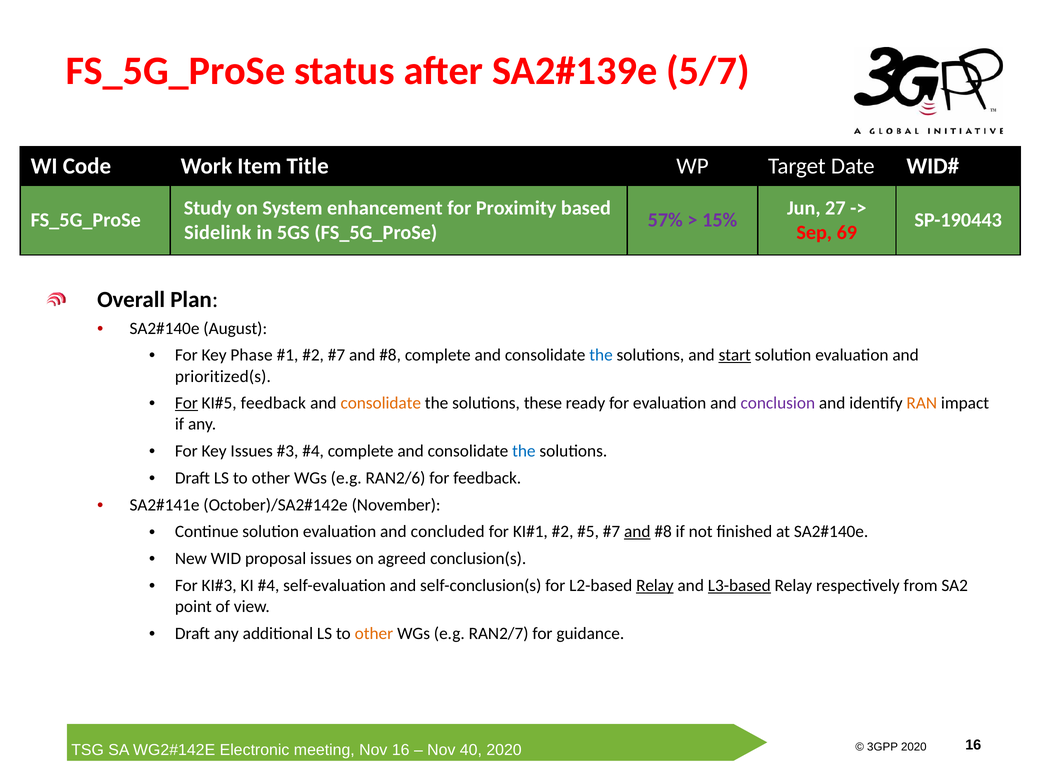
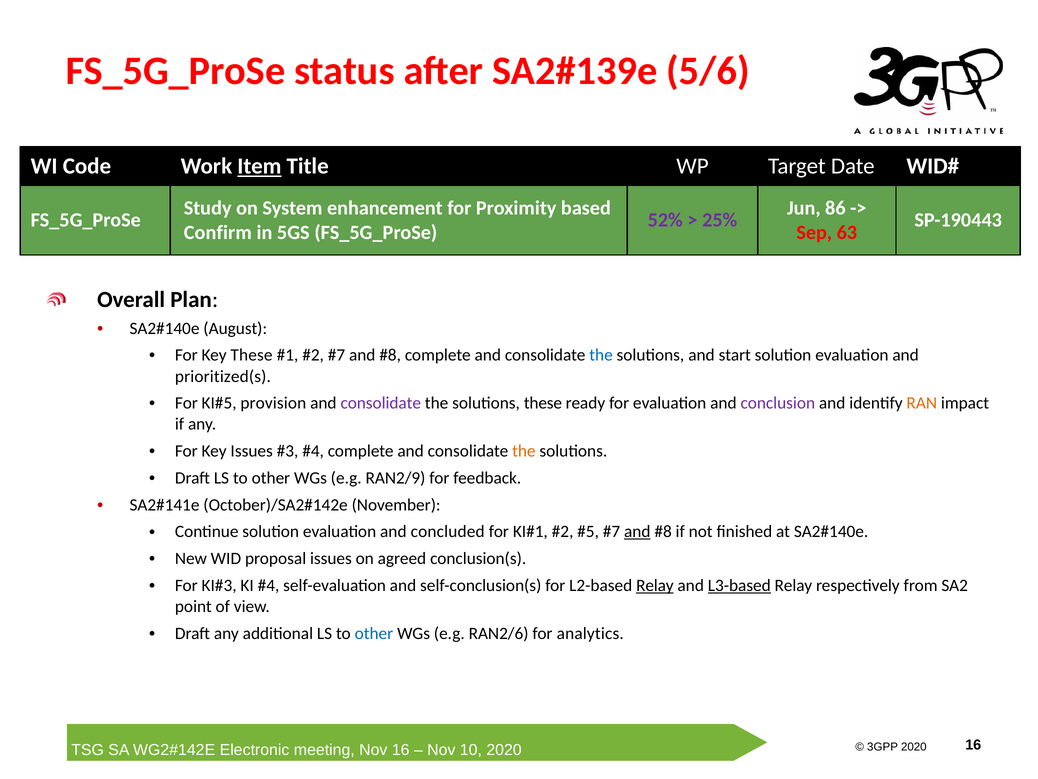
5/7: 5/7 -> 5/6 (708, 71)
Item underline: none -> present (259, 166)
27: 27 -> 86 (835, 208)
57%: 57% -> 52% (665, 220)
15%: 15% -> 25% (720, 220)
Sidelink: Sidelink -> Confirm (218, 232)
69: 69 -> 63 (847, 232)
Key Phase: Phase -> These (252, 355)
start underline: present -> none (735, 355)
For underline: present -> none (186, 403)
feedback: feedback -> provision (273, 403)
consolidate colour: orange -> purple (381, 403)
the colour: blue -> orange (524, 451)
RAN2/6: RAN2/6 -> RAN2/9 (396, 478)
other colour: orange -> blue (374, 633)
RAN2/7: RAN2/7 -> RAN2/6 (499, 633)
guidance: guidance -> analytics (590, 633)
40: 40 -> 10 (471, 749)
